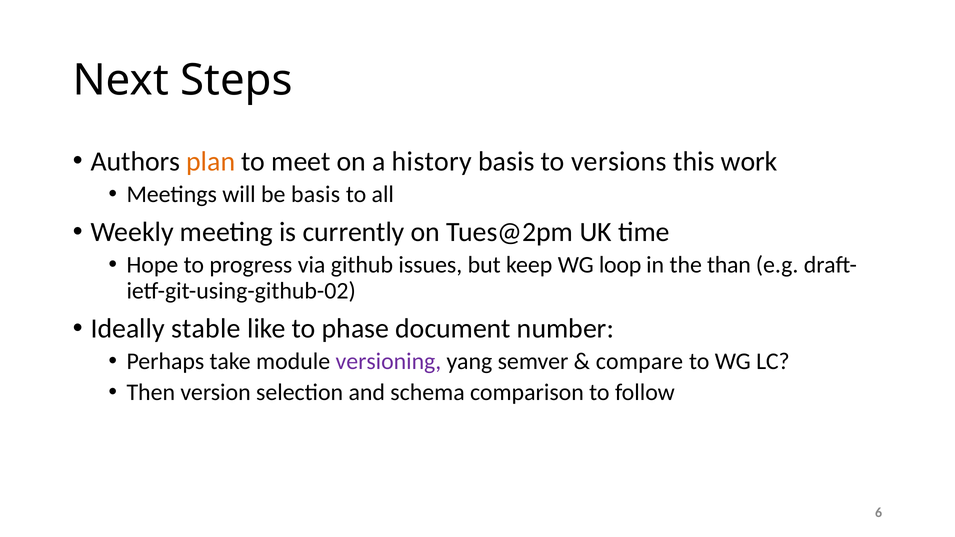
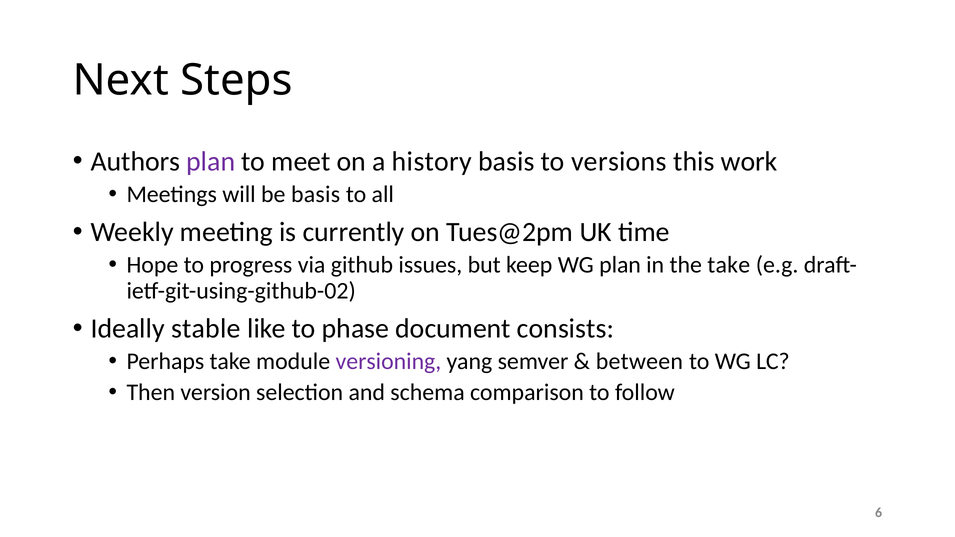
plan colour: orange -> purple (211, 161)
WG loop: loop -> plan (620, 265)
the than: than -> take (729, 265)
number: number -> consists (565, 329)
compare: compare -> between (639, 362)
